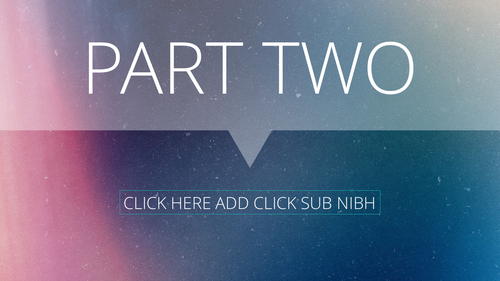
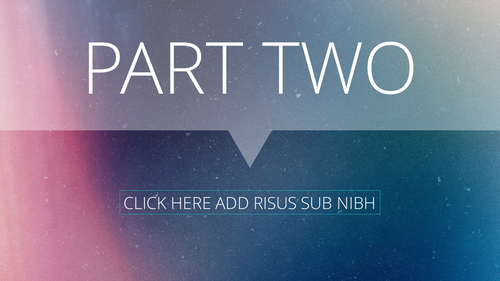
ADD CLICK: CLICK -> RISUS (275, 204)
